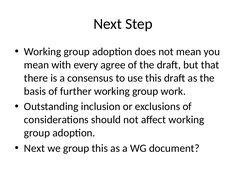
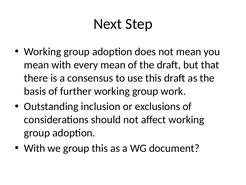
every agree: agree -> mean (113, 65)
Next: Next -> With (35, 148)
